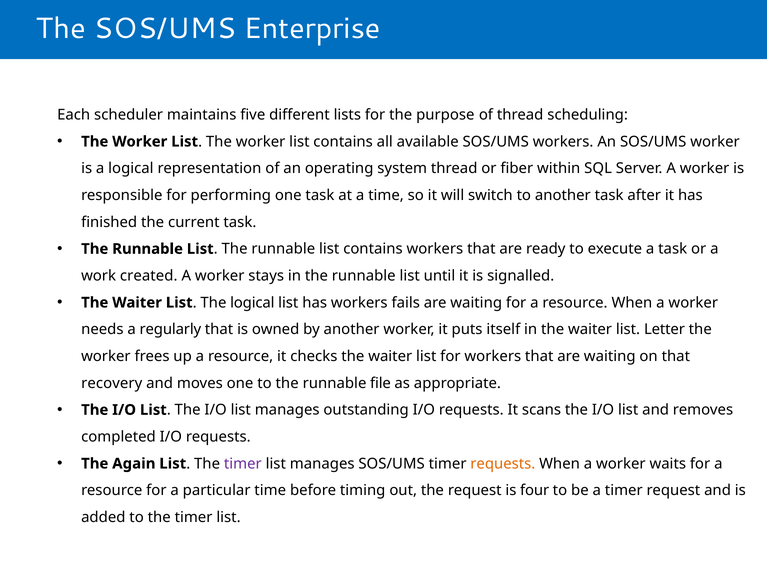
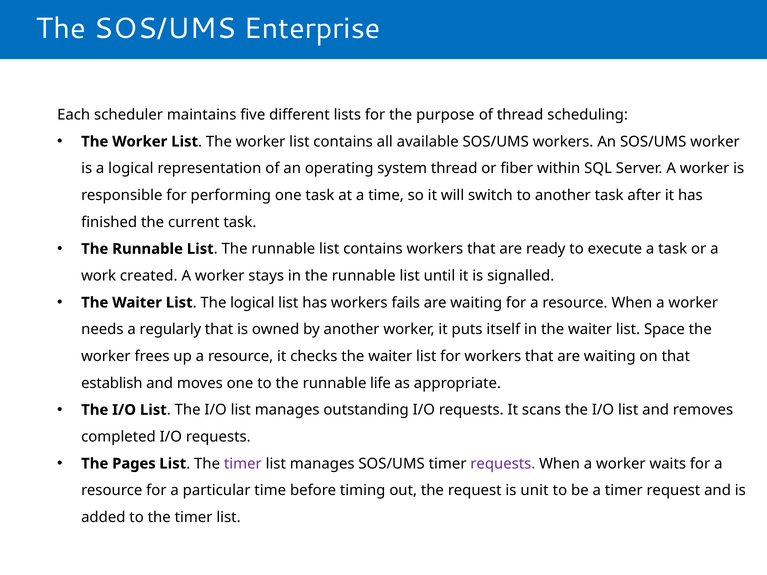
Letter: Letter -> Space (664, 330)
recovery: recovery -> establish (112, 383)
file: file -> life (380, 383)
Again: Again -> Pages (134, 464)
requests colour: orange -> purple (503, 464)
four: four -> unit (535, 491)
